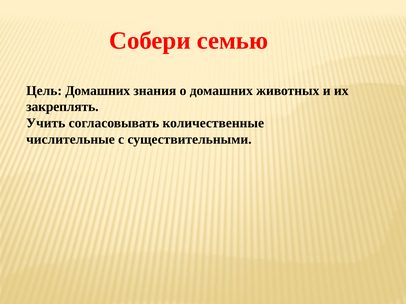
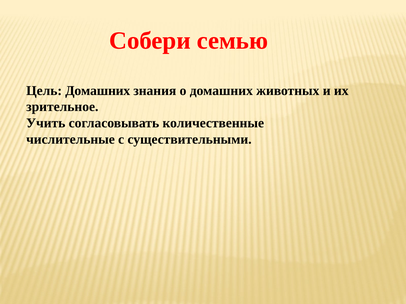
закреплять: закреплять -> зрительное (62, 107)
